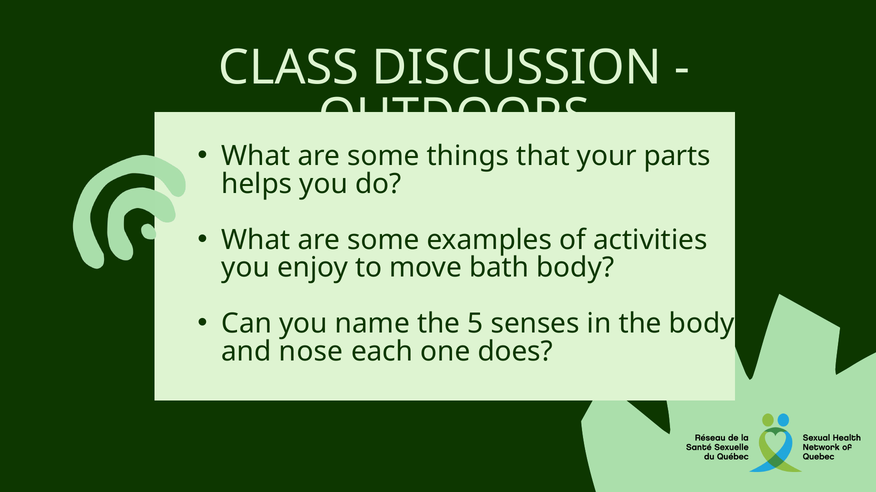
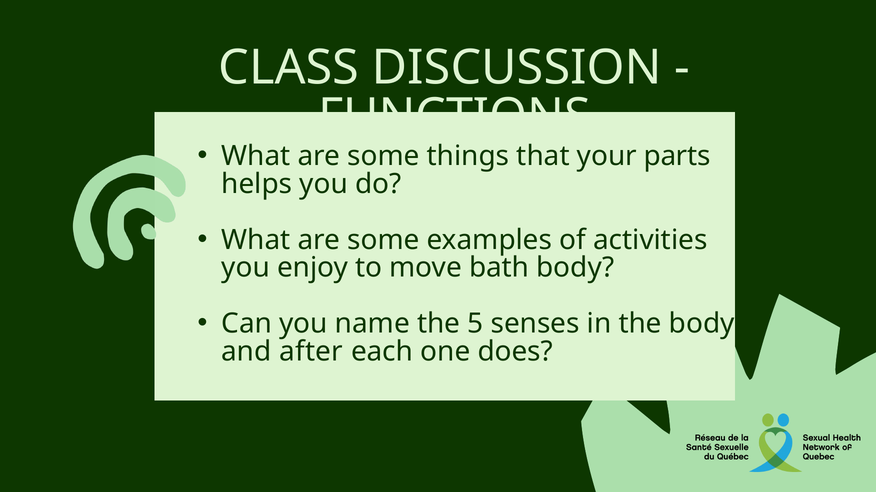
OUTDOORS: OUTDOORS -> FUNCTIONS (454, 116)
nose: nose -> after (311, 352)
